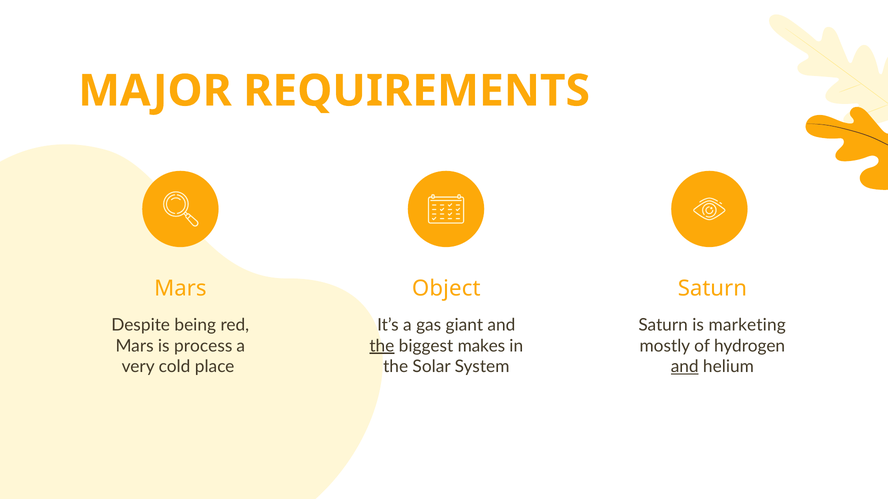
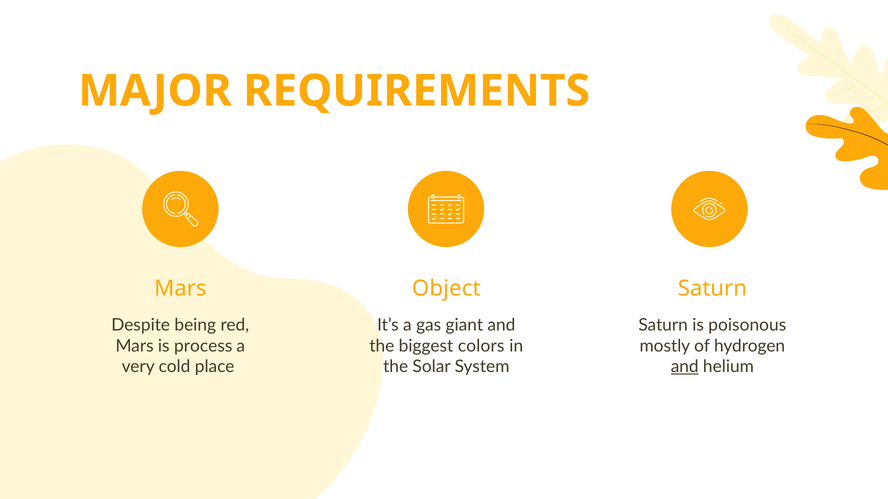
marketing: marketing -> poisonous (747, 325)
the underline: present -> none (382, 346)
makes: makes -> colors (481, 346)
